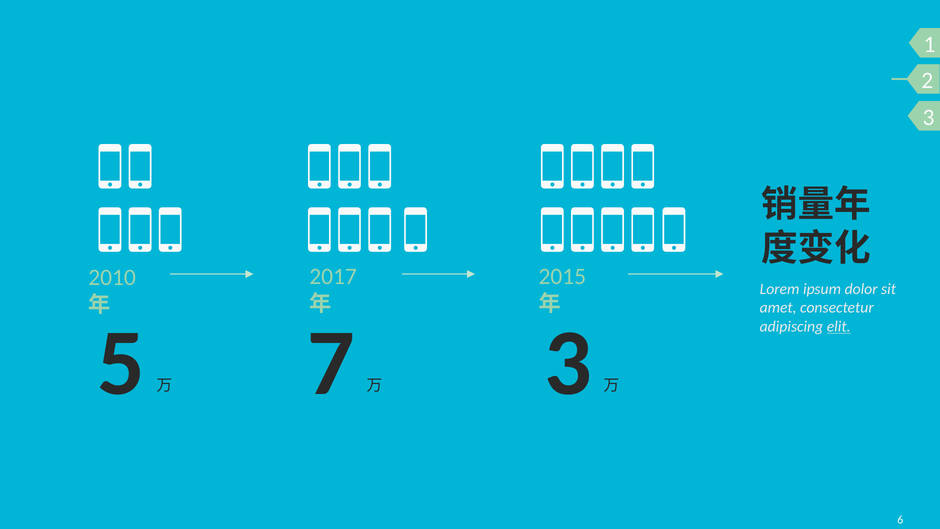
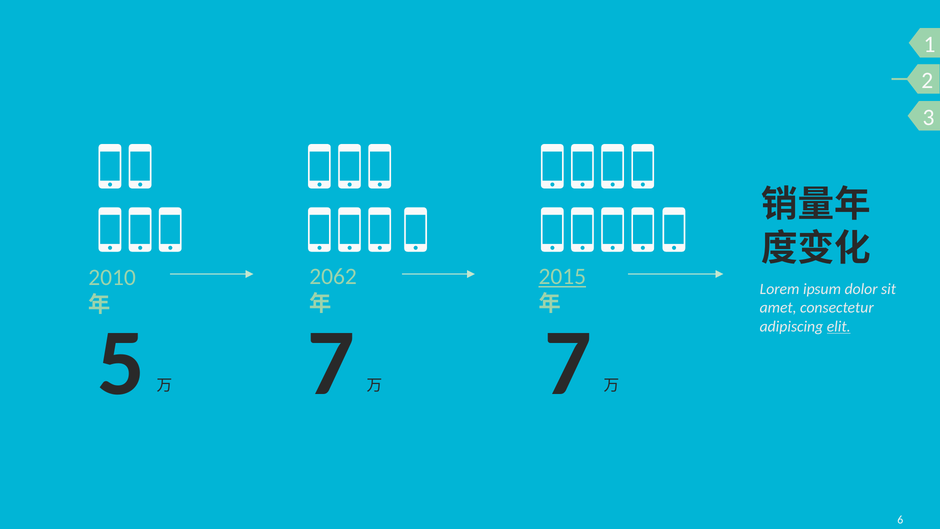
2017: 2017 -> 2062 (333, 276)
2015 underline: none -> present (562, 276)
3: 3 -> 7 (568, 363)
